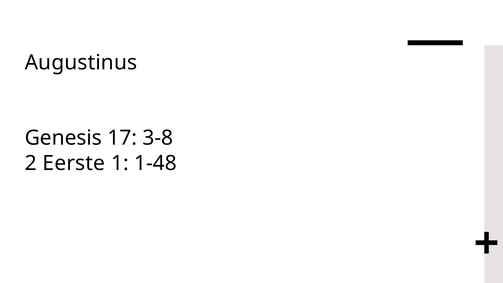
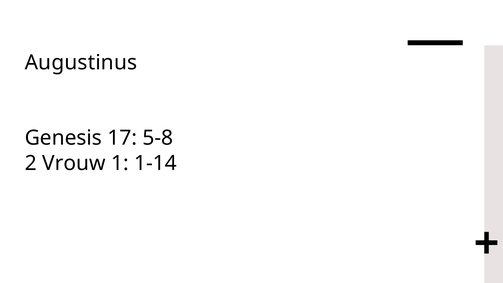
3-8: 3-8 -> 5-8 (158, 138)
Eerste: Eerste -> Vrouw (74, 163)
1-48: 1-48 -> 1-14 (155, 163)
